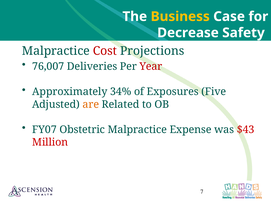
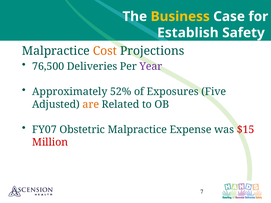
Decrease: Decrease -> Establish (188, 33)
Cost colour: red -> orange (105, 51)
76,007: 76,007 -> 76,500 (48, 67)
Year colour: red -> purple (151, 67)
34%: 34% -> 52% (121, 92)
$43: $43 -> $15 (246, 130)
